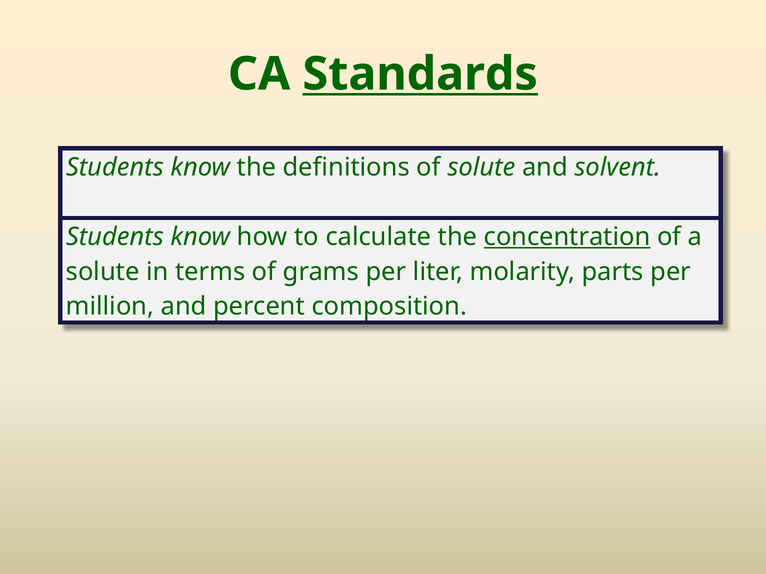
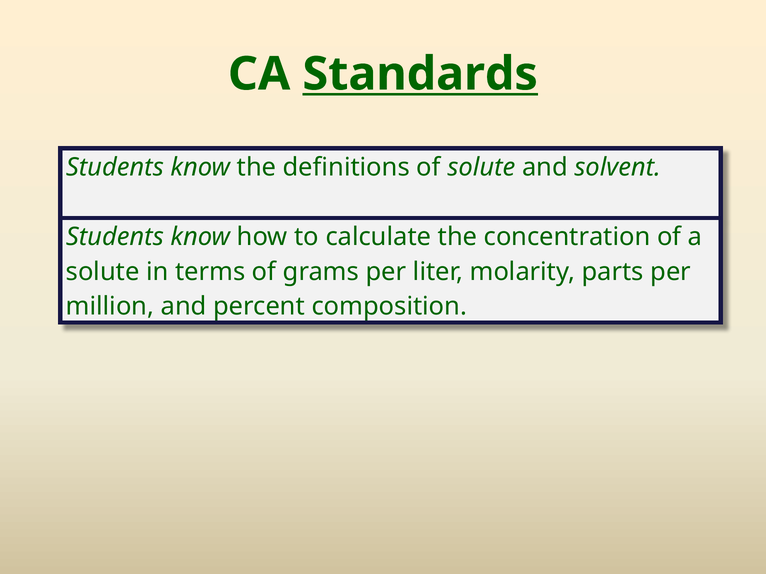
concentration underline: present -> none (567, 237)
